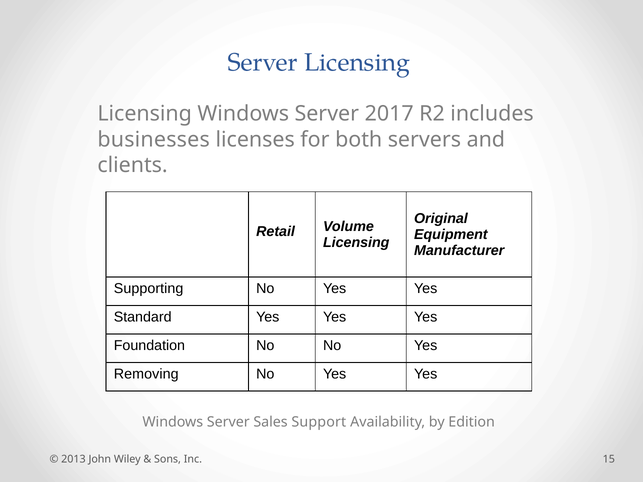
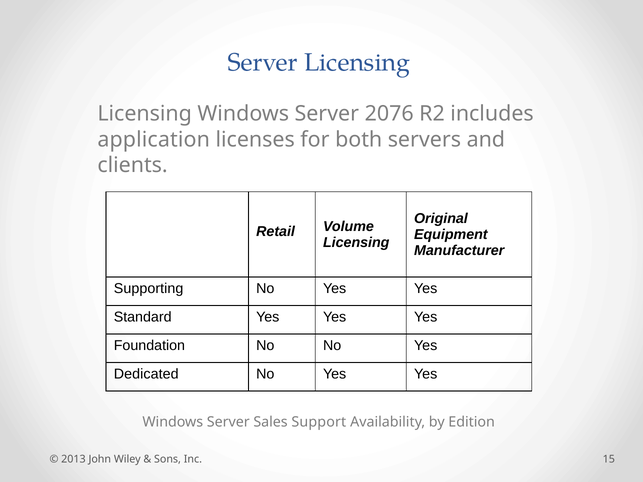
2017: 2017 -> 2076 (389, 114)
businesses: businesses -> application (154, 140)
Removing: Removing -> Dedicated (146, 374)
